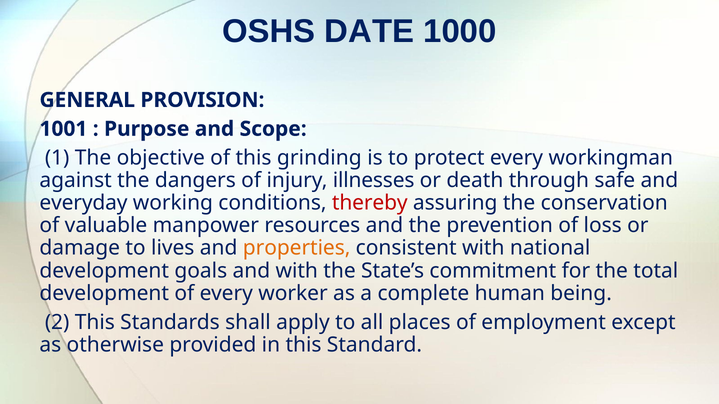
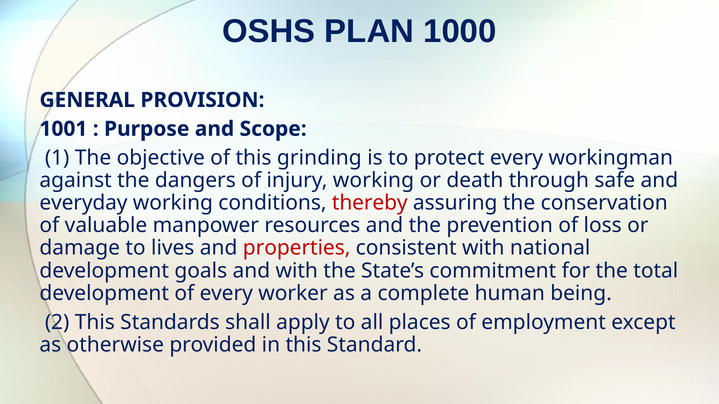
DATE: DATE -> PLAN (369, 31)
injury illnesses: illnesses -> working (373, 181)
properties colour: orange -> red (297, 248)
